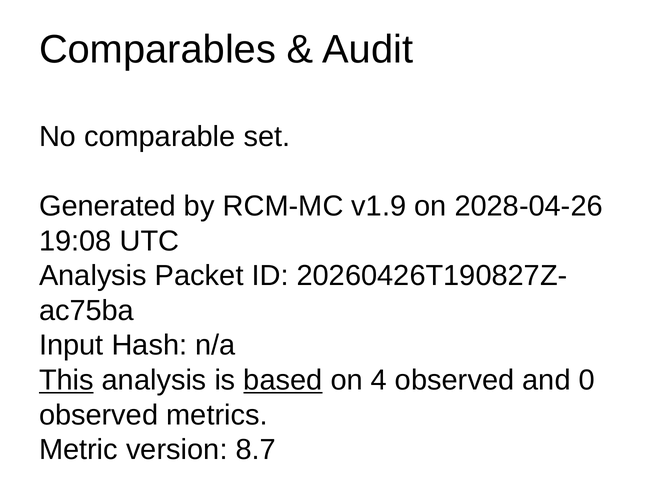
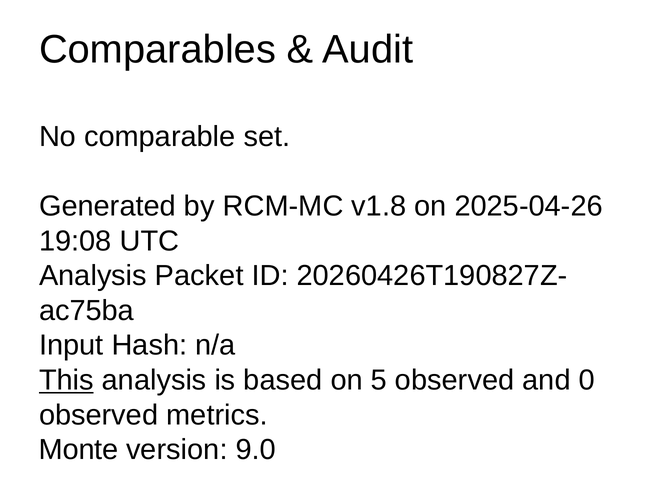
v1.9: v1.9 -> v1.8 (379, 206)
2028-04-26: 2028-04-26 -> 2025-04-26 (529, 206)
based underline: present -> none (283, 380)
4: 4 -> 5 (379, 380)
Metric: Metric -> Monte (79, 450)
8.7: 8.7 -> 9.0 (256, 450)
